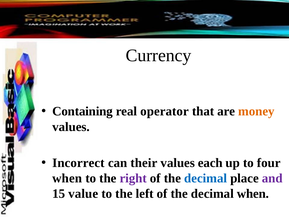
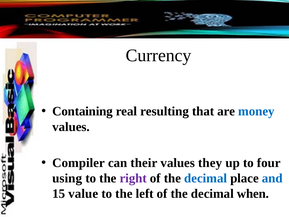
operator: operator -> resulting (165, 111)
money colour: orange -> blue (256, 111)
Incorrect: Incorrect -> Compiler (79, 163)
each: each -> they (210, 163)
when: when -> using (67, 178)
and colour: purple -> blue (272, 178)
